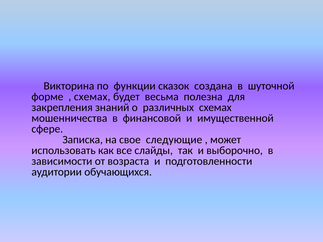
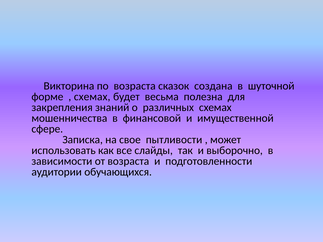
по функции: функции -> возраста (135, 86)
следующие: следующие -> пытливости (174, 140)
